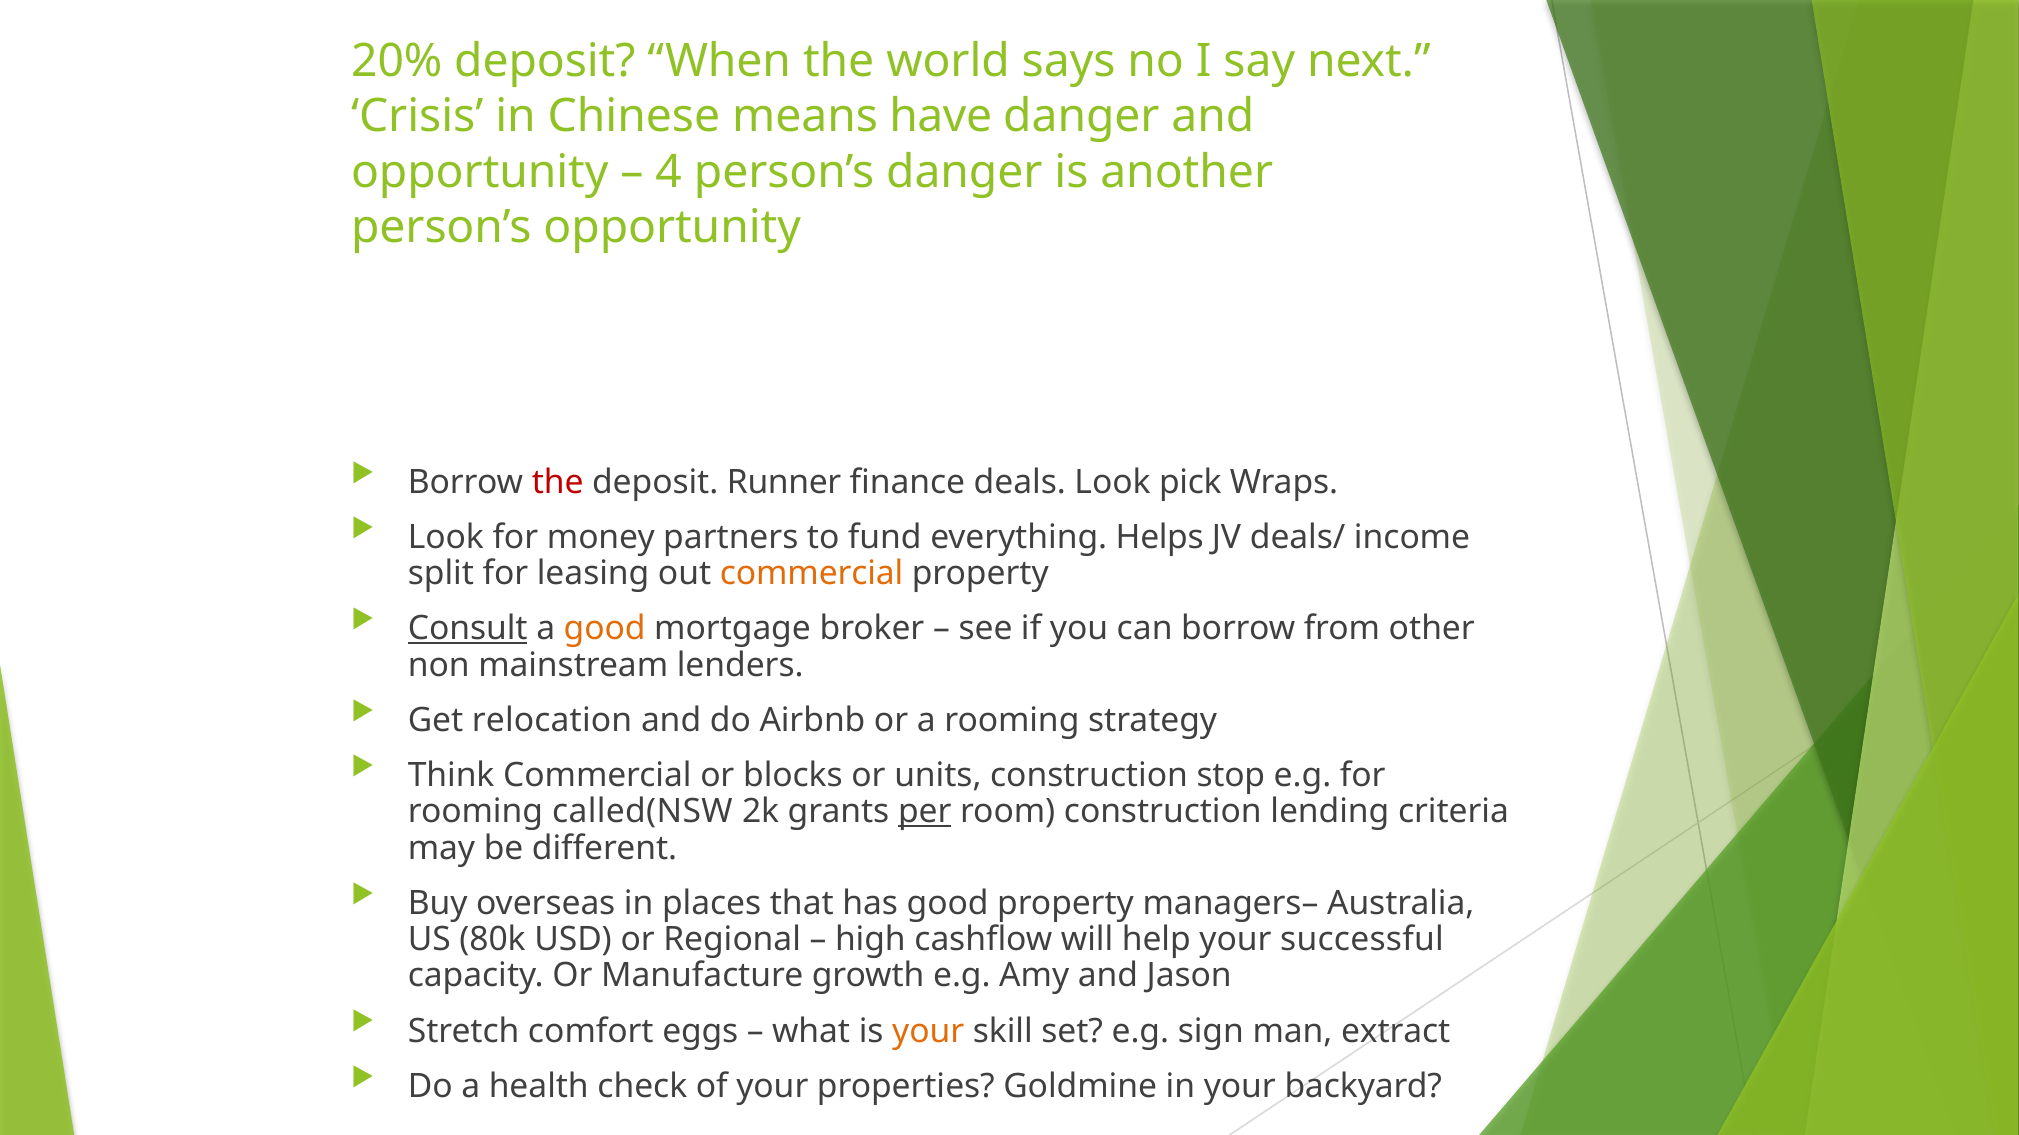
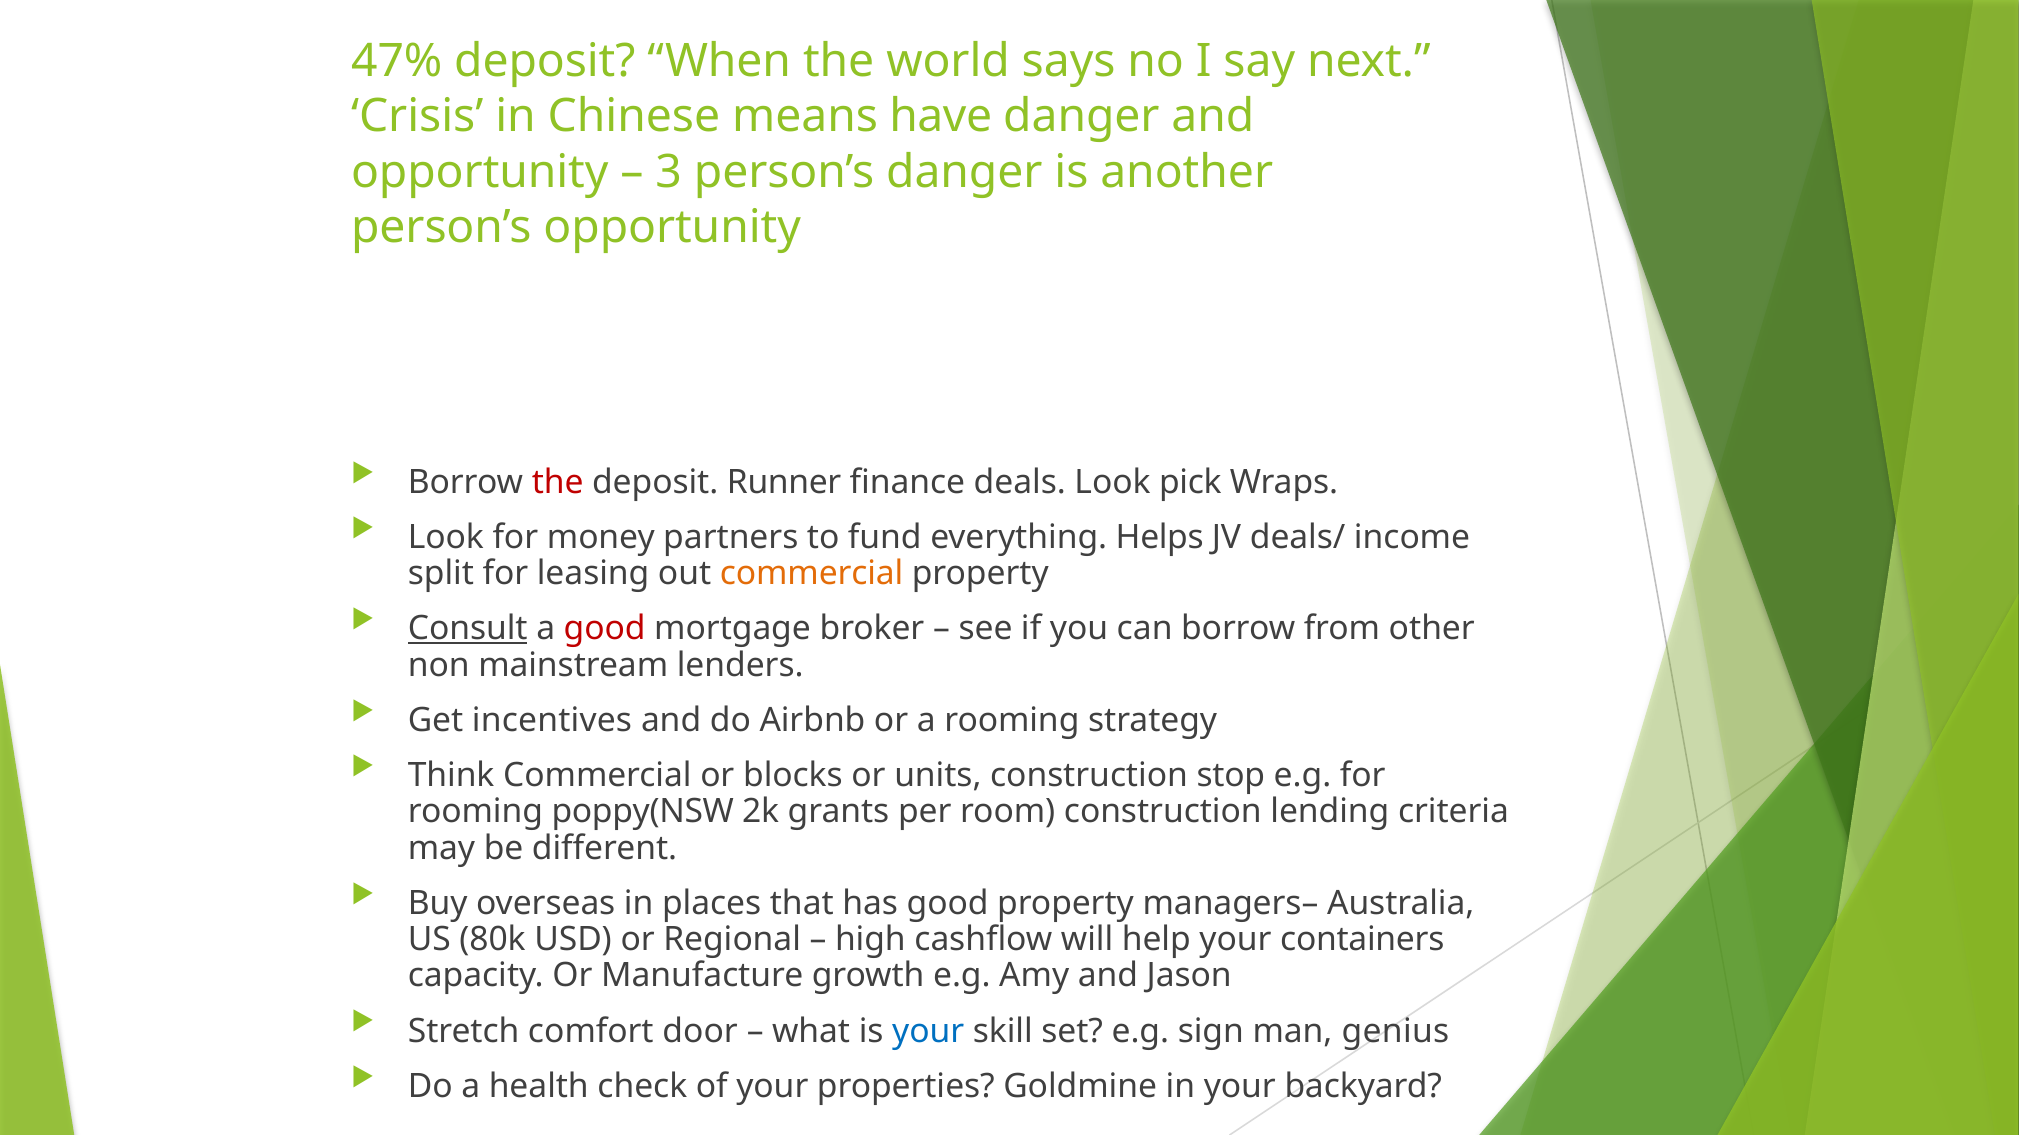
20%: 20% -> 47% (397, 61)
4: 4 -> 3 (669, 172)
good colour: orange -> red (605, 629)
relocation: relocation -> incentives (552, 721)
called(NSW: called(NSW -> poppy(NSW (643, 812)
per underline: present -> none (925, 812)
successful: successful -> containers (1362, 940)
eggs: eggs -> door (700, 1032)
your colour: orange -> blue (928, 1032)
extract: extract -> genius (1395, 1032)
